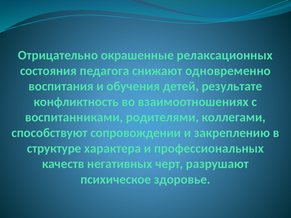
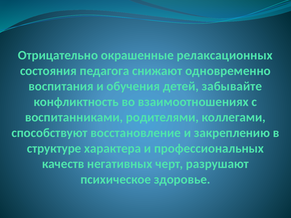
результате: результате -> забывайте (232, 86)
сопровождении: сопровождении -> восстановление (136, 133)
